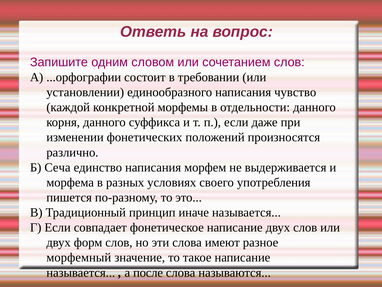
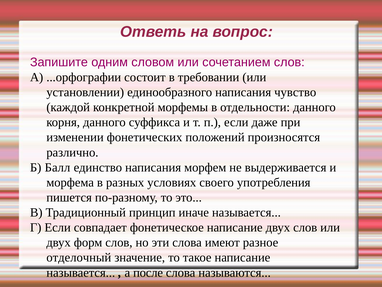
Сеча: Сеча -> Балл (57, 167)
морфемный: морфемный -> отделочный (79, 257)
